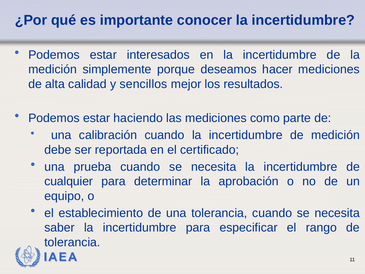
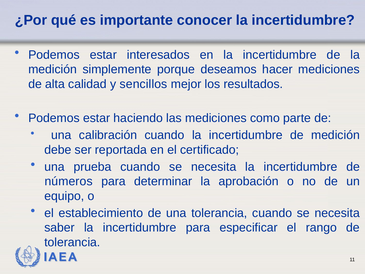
cualquier: cualquier -> números (69, 181)
